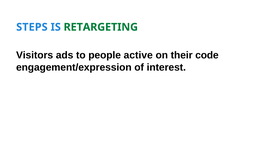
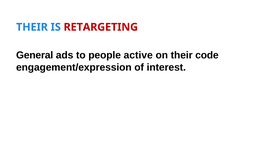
STEPS: STEPS -> THEIR (32, 27)
RETARGETING colour: green -> red (101, 27)
Visitors: Visitors -> General (35, 55)
